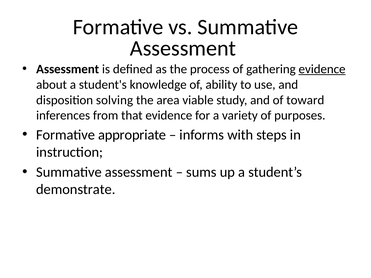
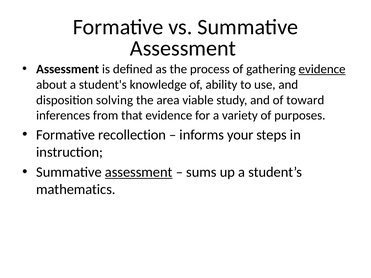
appropriate: appropriate -> recollection (132, 135)
with: with -> your (240, 135)
assessment underline: none -> present (139, 172)
demonstrate: demonstrate -> mathematics (76, 190)
